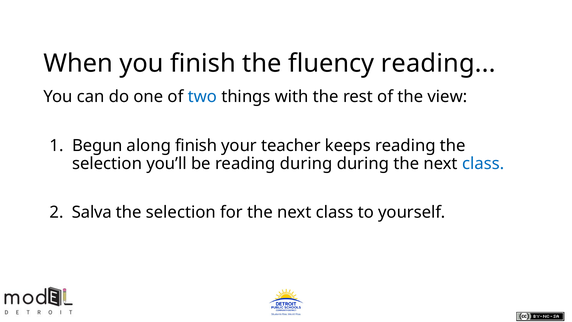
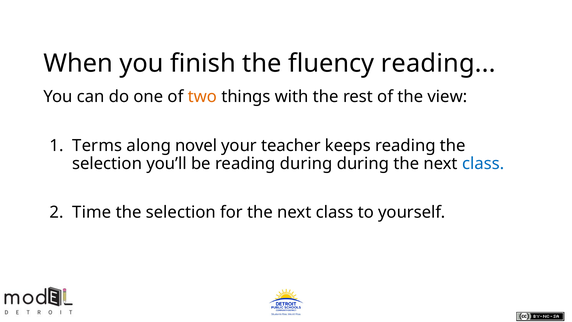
two colour: blue -> orange (202, 97)
Begun: Begun -> Terms (97, 145)
along finish: finish -> novel (196, 145)
Salva: Salva -> Time (92, 212)
